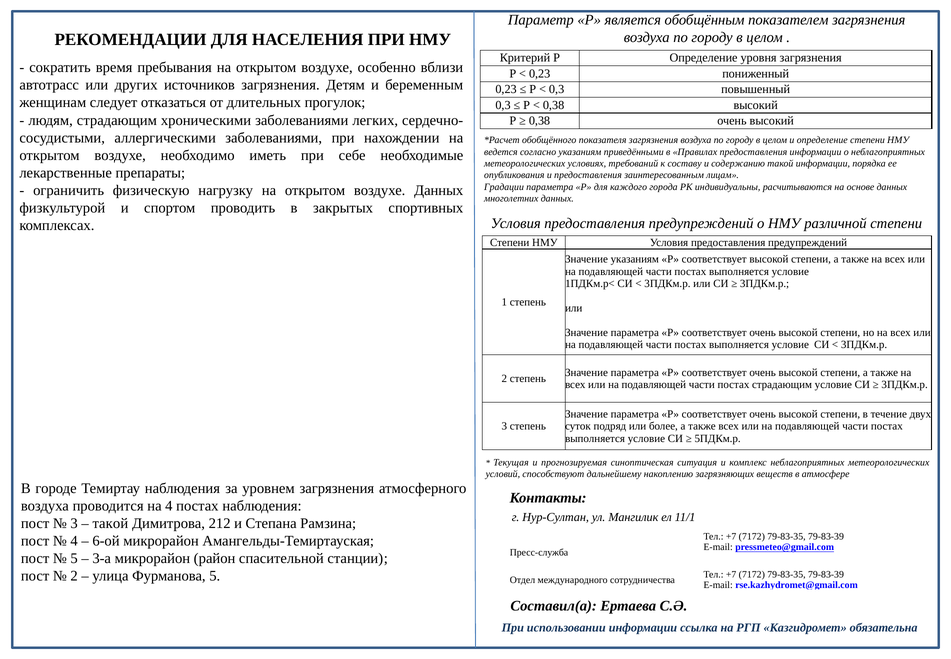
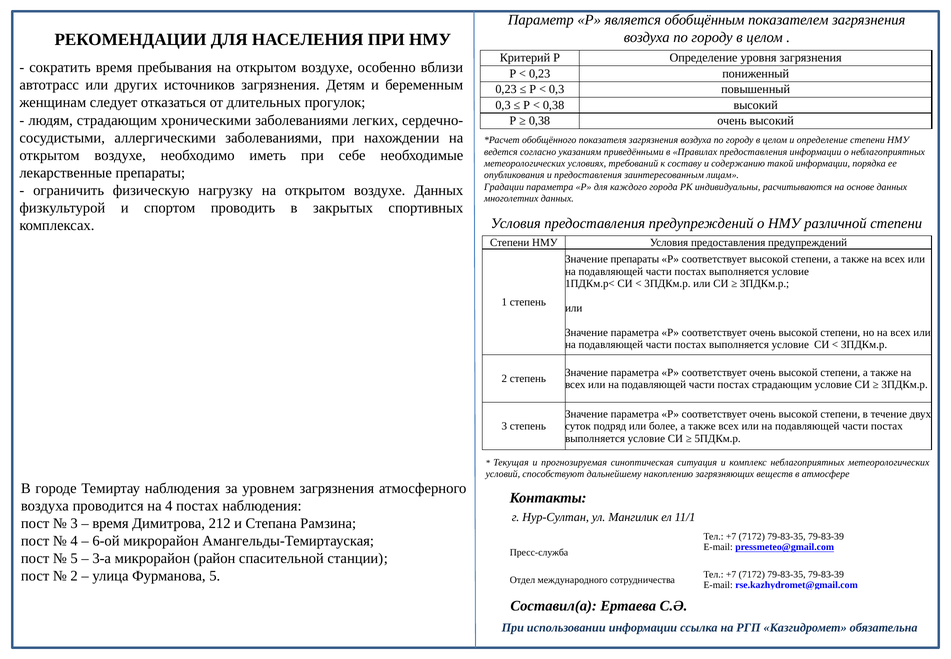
Значение указаниям: указаниям -> препараты (635, 259)
такой: такой -> время (110, 523)
